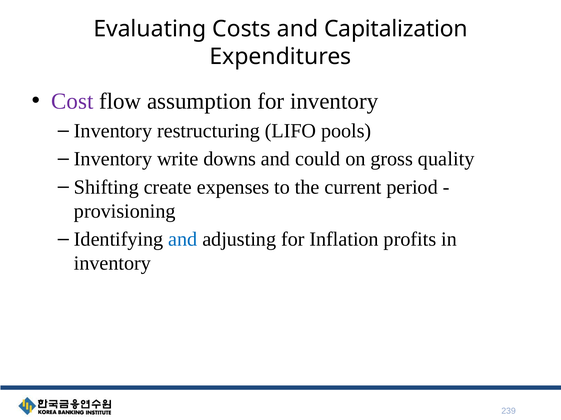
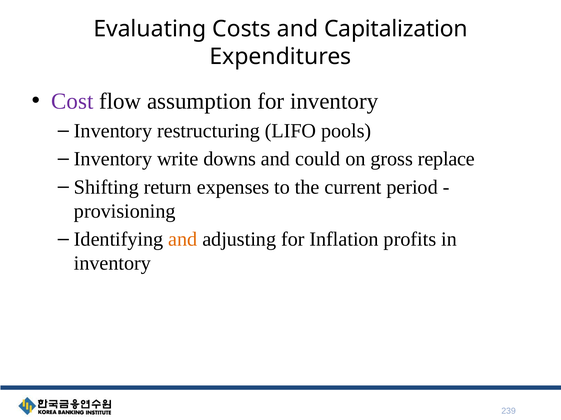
quality: quality -> replace (446, 159)
create: create -> return (168, 187)
and colour: blue -> orange (183, 240)
